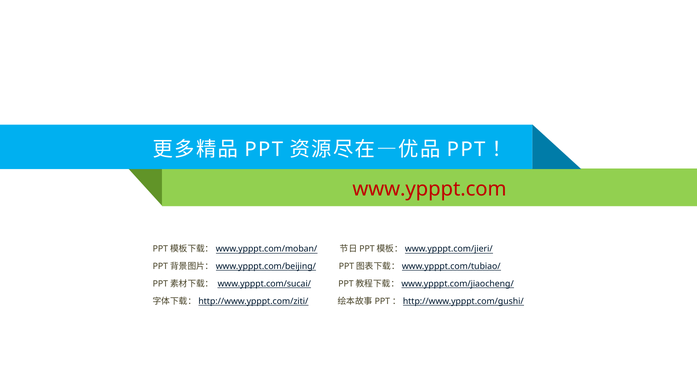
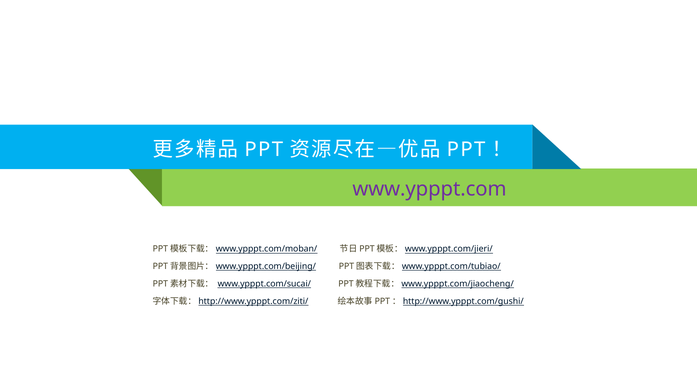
www.ypppt.com colour: red -> purple (429, 189)
